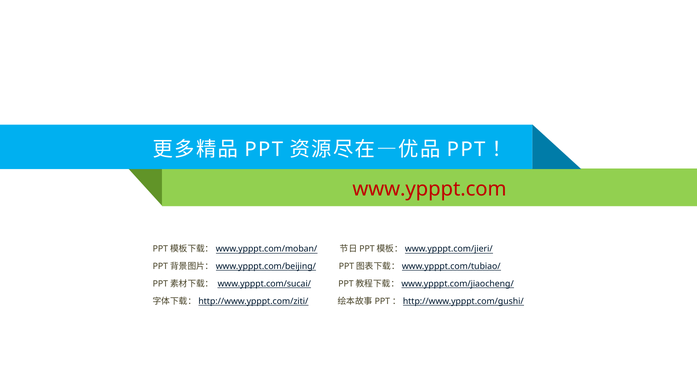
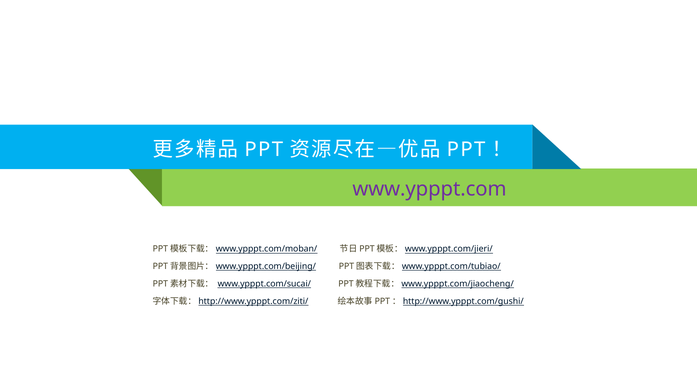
www.ypppt.com colour: red -> purple (429, 189)
